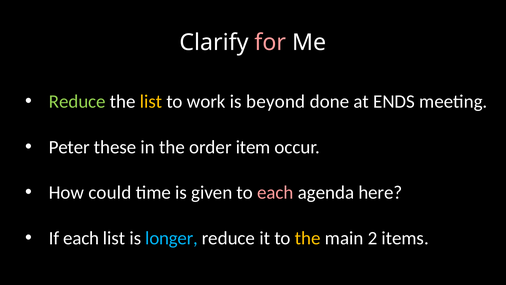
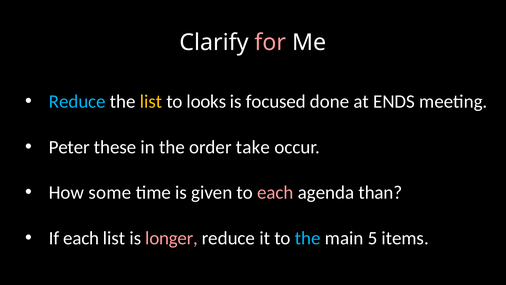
Reduce colour: light green -> light blue (77, 101)
work: work -> looks (206, 101)
beyond: beyond -> focused (276, 101)
item: item -> take (253, 147)
could: could -> some (110, 192)
here: here -> than (380, 192)
longer colour: light blue -> pink (172, 238)
the colour: yellow -> light blue (308, 238)
2: 2 -> 5 (372, 238)
